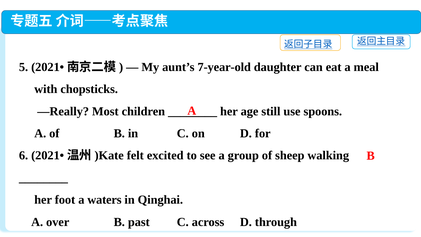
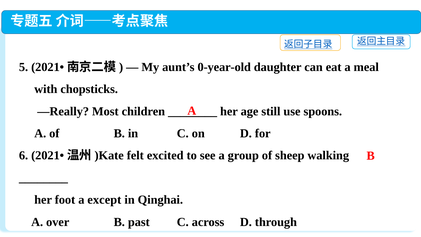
7-year-old: 7-year-old -> 0-year-old (224, 67)
waters: waters -> except (104, 200)
